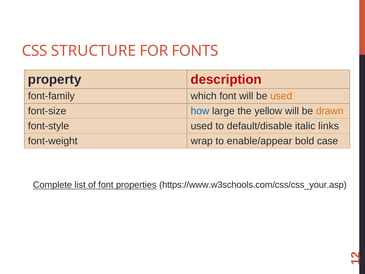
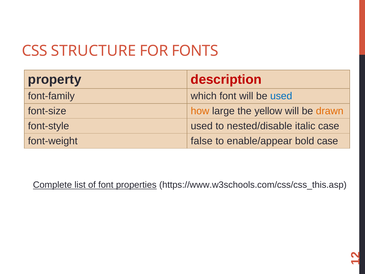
used colour: orange -> blue (281, 96)
how colour: blue -> orange (200, 111)
default/disable: default/disable -> nested/disable (260, 126)
italic links: links -> case (329, 126)
wrap: wrap -> false (202, 141)
https://www.w3schools.com/css/css_your.asp: https://www.w3schools.com/css/css_your.asp -> https://www.w3schools.com/css/css_this.asp (253, 185)
